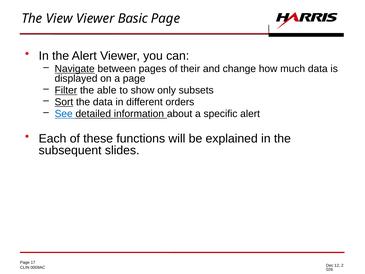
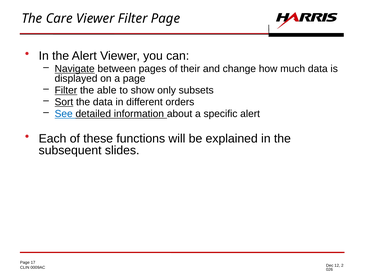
View: View -> Care (59, 18)
Viewer Basic: Basic -> Filter (133, 18)
